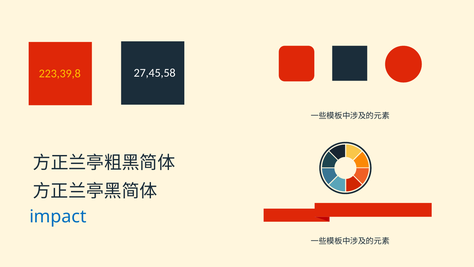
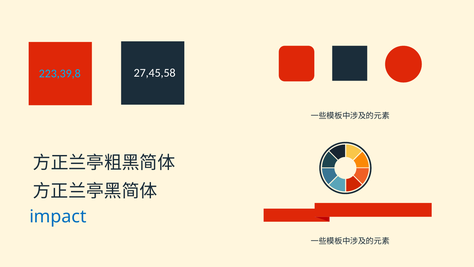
223,39,8 colour: yellow -> light blue (60, 74)
